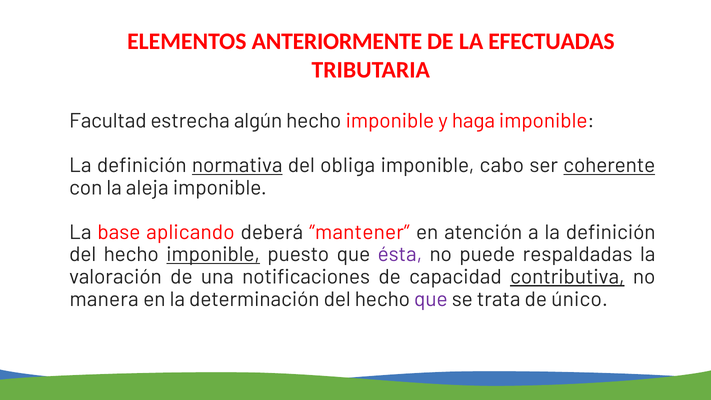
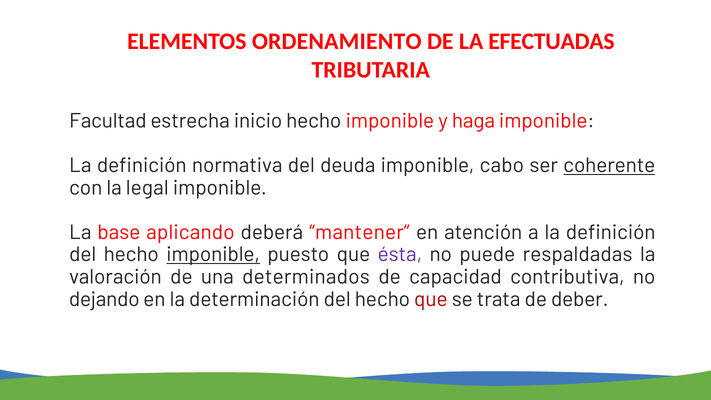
ANTERIORMENTE: ANTERIORMENTE -> ORDENAMIENTO (337, 42)
algún: algún -> inicio (258, 121)
normativa underline: present -> none (237, 165)
obliga: obliga -> deuda (348, 165)
aleja: aleja -> legal (147, 188)
notificaciones: notificaciones -> determinados (306, 277)
contributiva underline: present -> none (567, 277)
manera: manera -> dejando (104, 299)
que colour: purple -> red (431, 299)
único: único -> deber (580, 299)
